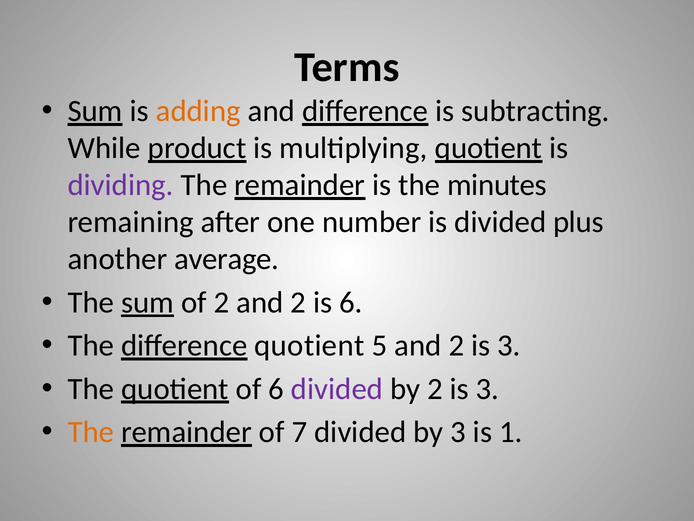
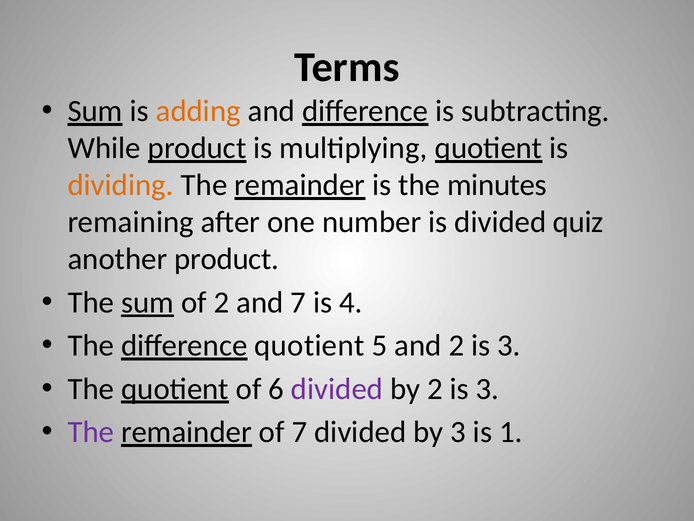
dividing colour: purple -> orange (121, 185)
plus: plus -> quiz (578, 222)
another average: average -> product (227, 259)
2 and 2: 2 -> 7 (298, 302)
is 6: 6 -> 4 (351, 302)
The colour: orange -> purple (91, 432)
